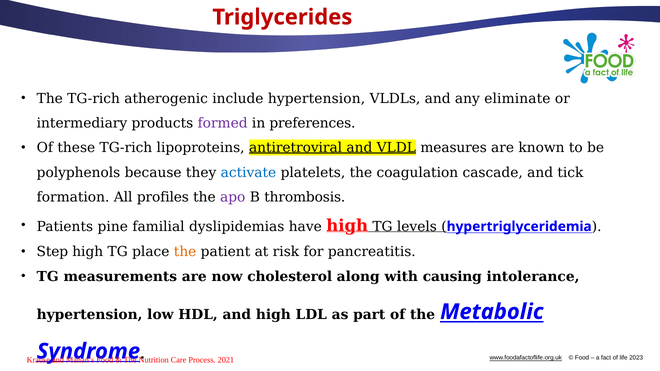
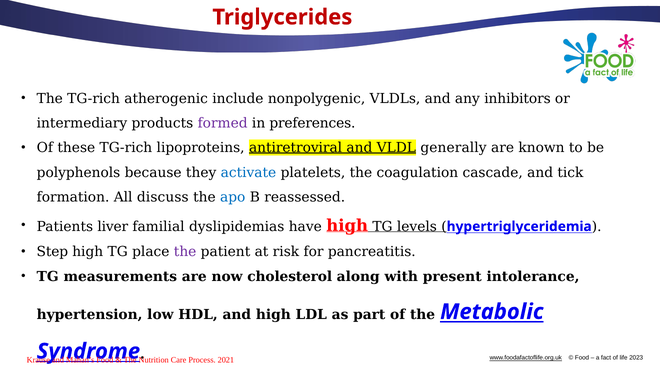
include hypertension: hypertension -> nonpolygenic (317, 99)
eliminate: eliminate -> inhibitors (517, 99)
measures: measures -> generally (454, 148)
profiles: profiles -> discuss (163, 198)
apo colour: purple -> blue (233, 198)
thrombosis: thrombosis -> reassessed (305, 198)
pine: pine -> liver (113, 227)
the colour: orange -> purple (185, 252)
causing: causing -> present (452, 277)
